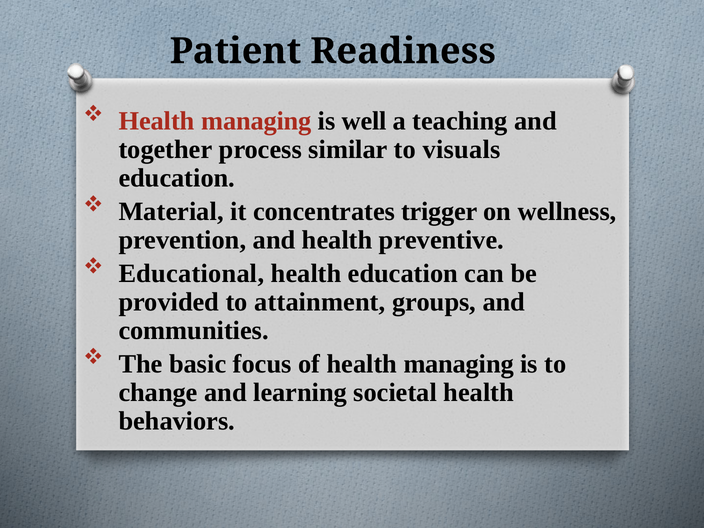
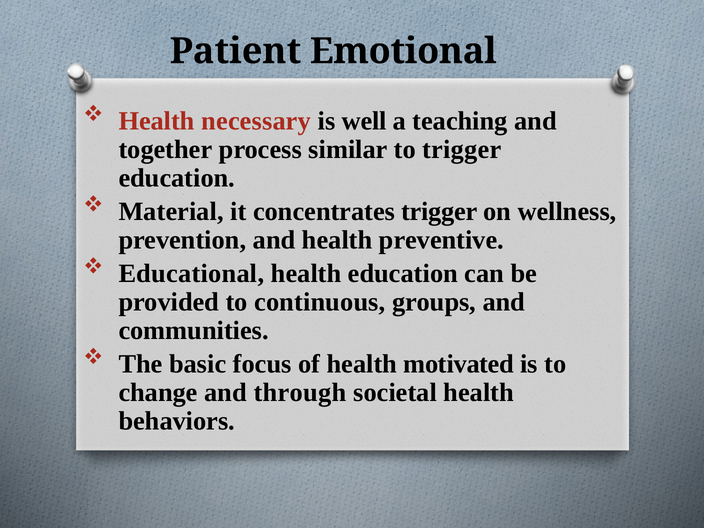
Readiness: Readiness -> Emotional (403, 51)
managing: managing -> necessary (256, 121)
to visuals: visuals -> trigger (462, 149)
attainment: attainment -> continuous (320, 302)
of health managing: managing -> motivated (459, 364)
learning: learning -> through (300, 393)
